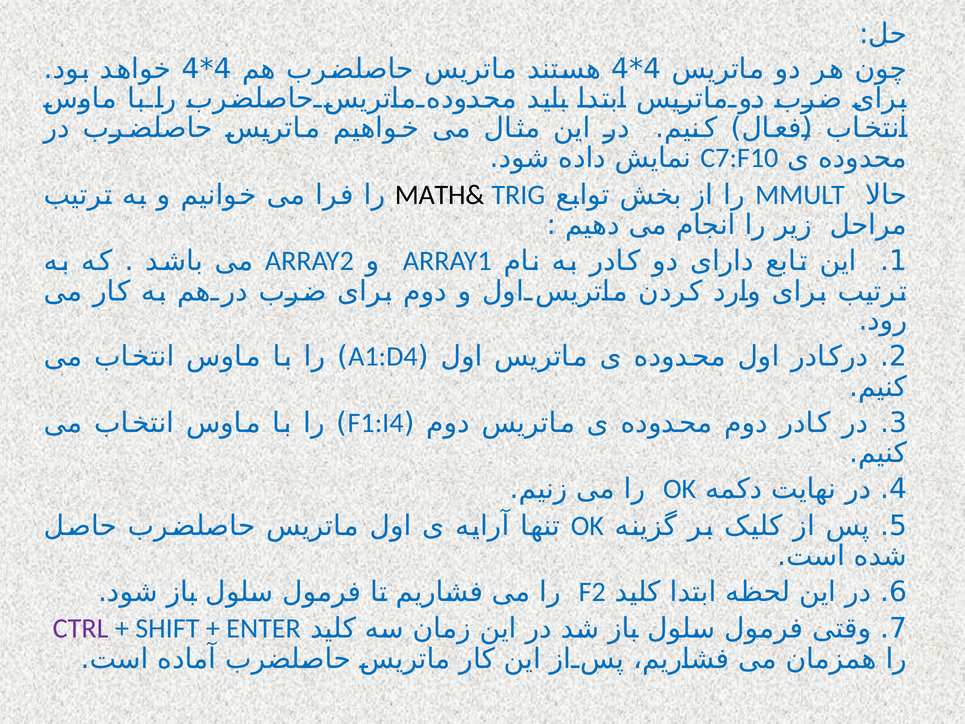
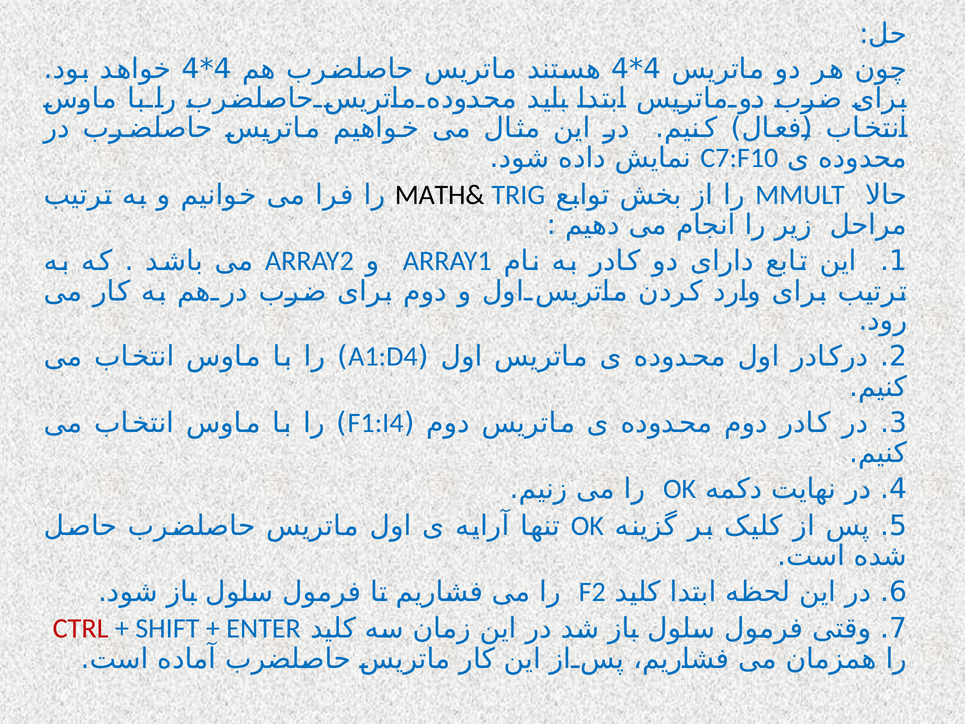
CTRL colour: purple -> red (81, 628)
